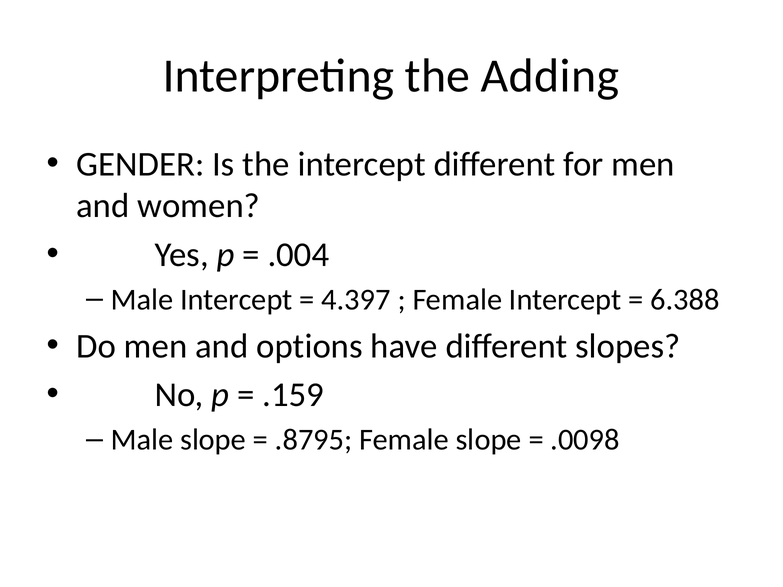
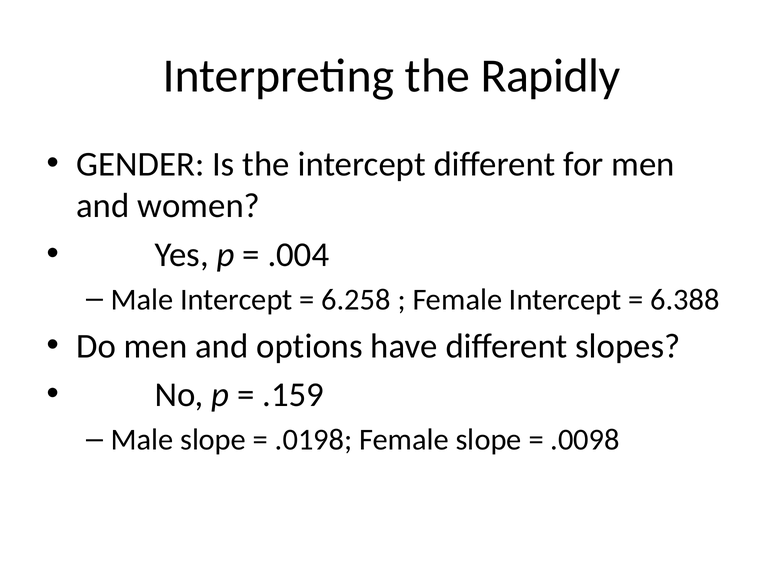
Adding: Adding -> Rapidly (550, 76)
4.397: 4.397 -> 6.258 (356, 300)
.8795: .8795 -> .0198 (314, 440)
